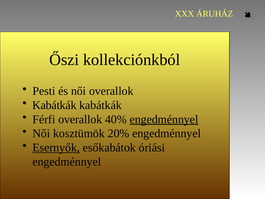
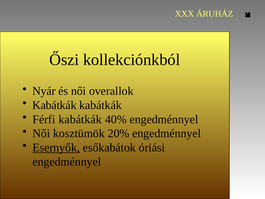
Pesti: Pesti -> Nyár (44, 91)
Férfi overallok: overallok -> kabátkák (80, 119)
engedménnyel underline: present -> none (164, 119)
